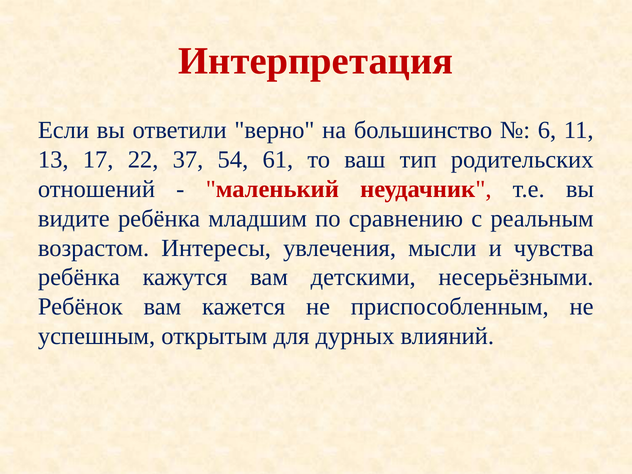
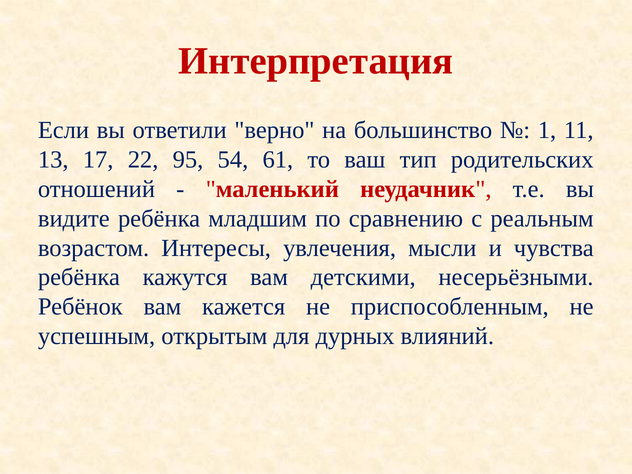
6: 6 -> 1 (547, 130)
37: 37 -> 95 (188, 160)
